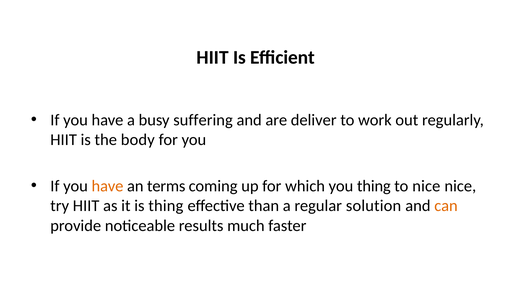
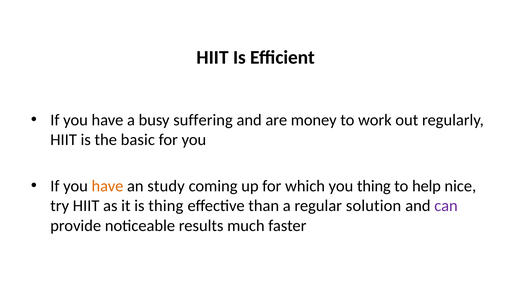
deliver: deliver -> money (314, 120)
body: body -> basic (138, 140)
terms: terms -> study (166, 186)
to nice: nice -> help (426, 186)
can colour: orange -> purple (446, 206)
